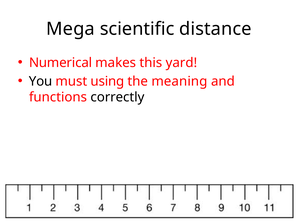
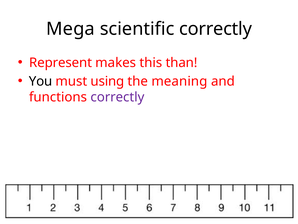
scientific distance: distance -> correctly (216, 29)
Numerical: Numerical -> Represent (61, 63)
yard: yard -> than (182, 63)
correctly colour: black -> purple (117, 97)
